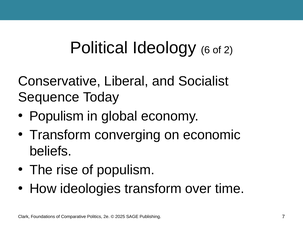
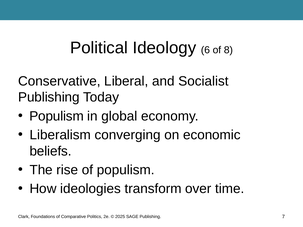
2: 2 -> 8 (228, 50)
Sequence: Sequence -> Publishing (49, 97)
Transform: Transform -> Liberalism (60, 135)
